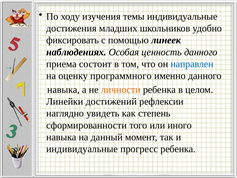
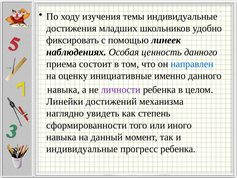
программного: программного -> инициативные (121, 76)
личности colour: orange -> purple (121, 90)
рефлексии: рефлексии -> механизма (161, 101)
